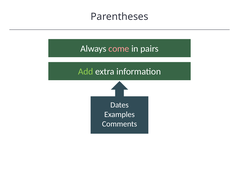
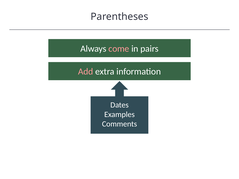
Add colour: light green -> pink (86, 72)
